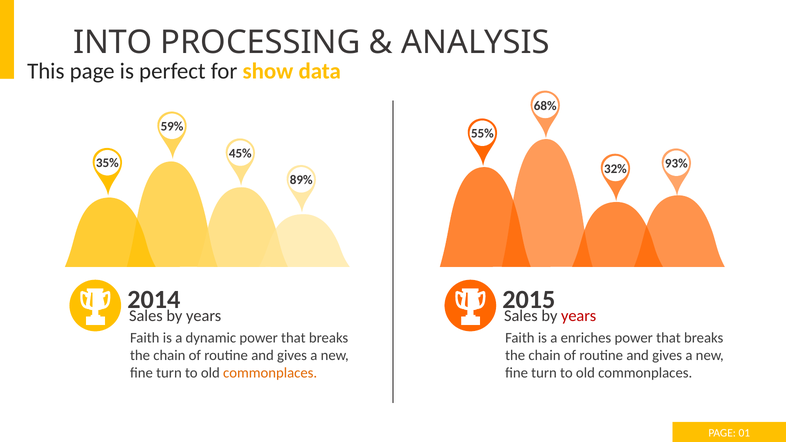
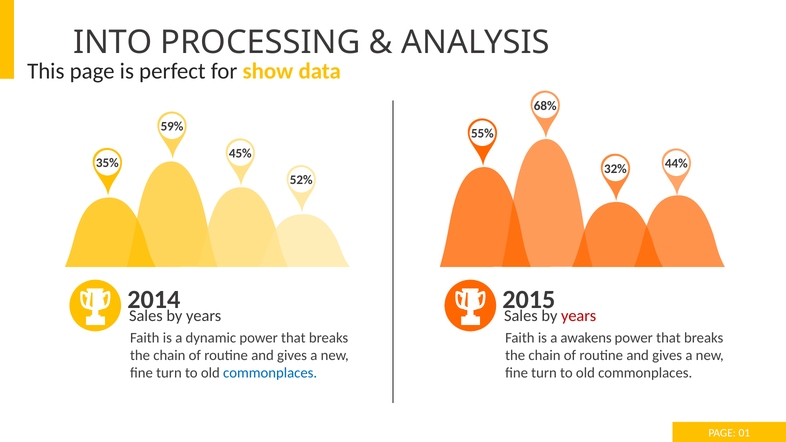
93%: 93% -> 44% (676, 164)
89%: 89% -> 52% (301, 180)
enriches: enriches -> awakens (586, 338)
commonplaces colour: orange -> blue (270, 373)
